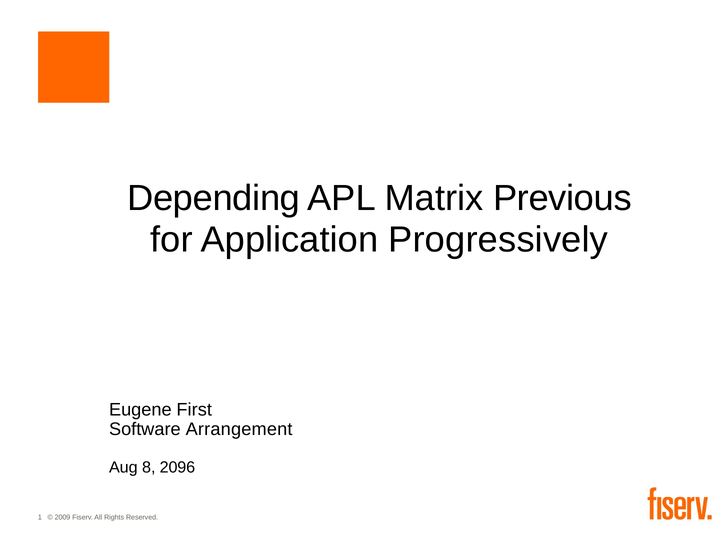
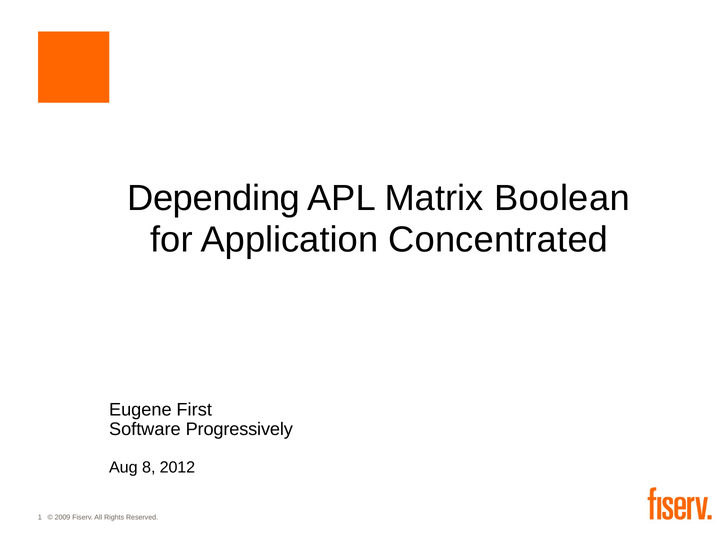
Previous: Previous -> Boolean (562, 198)
Progressively: Progressively -> Concentrated (498, 240)
Arrangement: Arrangement -> Progressively (239, 429)
2096: 2096 -> 2012 (177, 468)
